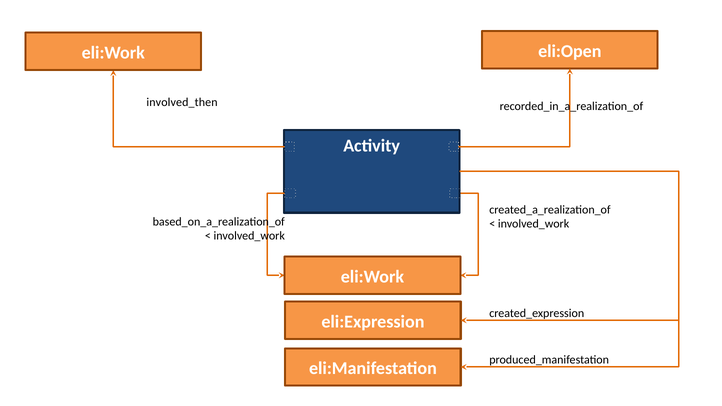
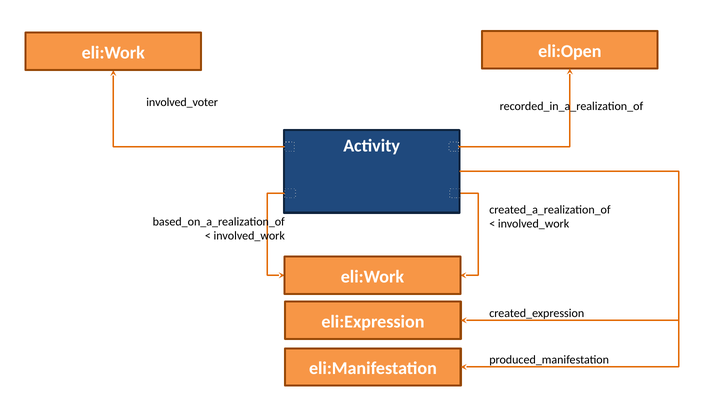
involved_then: involved_then -> involved_voter (182, 102)
